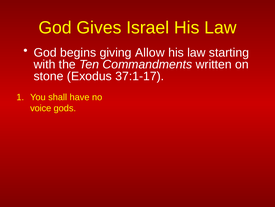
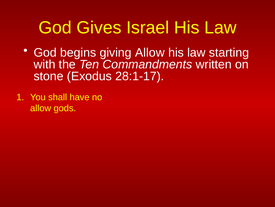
37:1-17: 37:1-17 -> 28:1-17 (140, 76)
voice: voice -> allow (41, 108)
